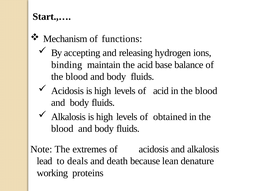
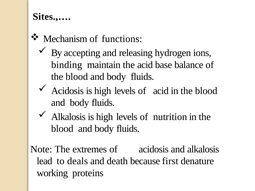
Start.,…: Start.,… -> Sites.,… (52, 17)
obtained: obtained -> nutrition (170, 117)
lean: lean -> first (170, 161)
